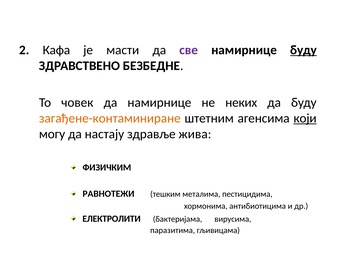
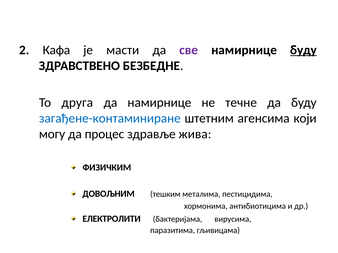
човек: човек -> друга (77, 103)
неких: неких -> течне (241, 103)
загађене-контаминиране colour: orange -> blue (110, 119)
који underline: present -> none (305, 119)
настају: настају -> процес (104, 134)
РАВНОТЕЖИ: РАВНОТЕЖИ -> ДОВОЉНИМ (109, 194)
